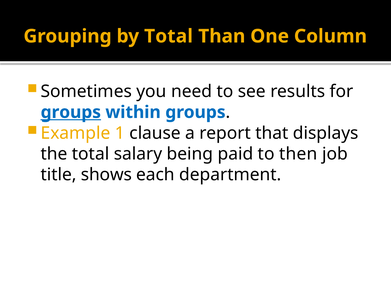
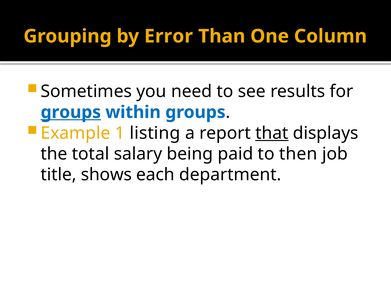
by Total: Total -> Error (169, 36)
clause: clause -> listing (155, 133)
that underline: none -> present (272, 133)
